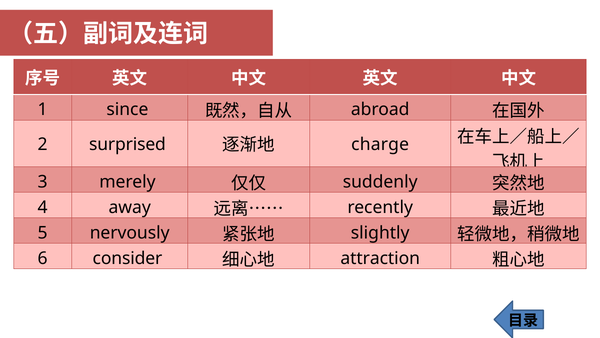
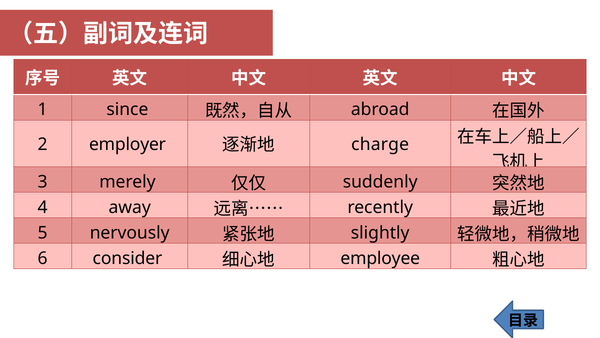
surprised: surprised -> employer (127, 144)
attraction: attraction -> employee (380, 258)
